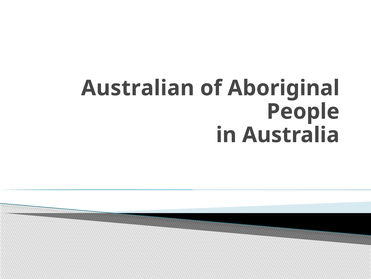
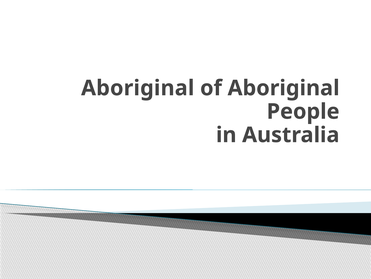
Australian: Australian -> Aboriginal (138, 88)
